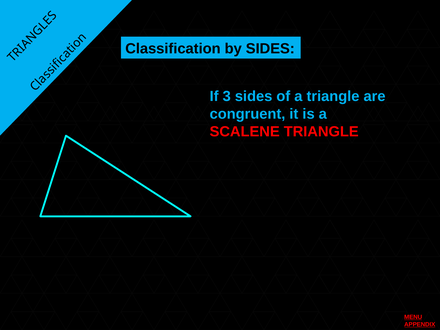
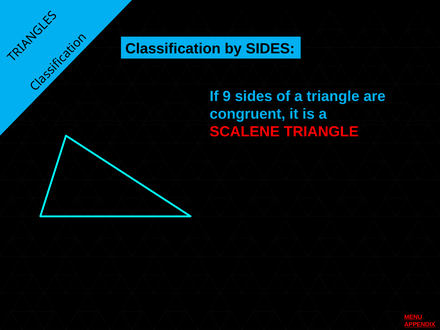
3: 3 -> 9 (227, 96)
